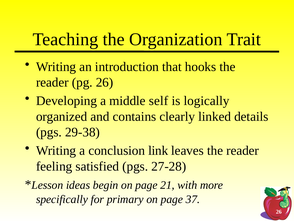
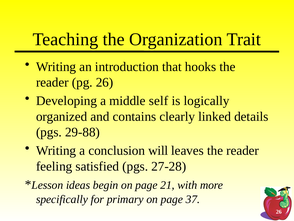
29-38: 29-38 -> 29-88 (82, 132)
link: link -> will (158, 150)
